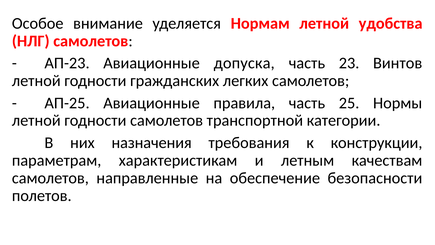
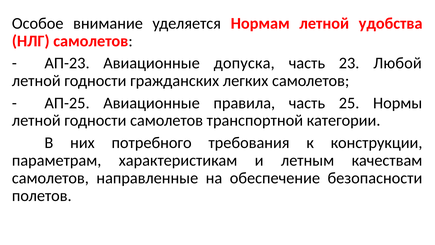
Винтов: Винтов -> Любой (398, 63)
назначения: назначения -> потребного (152, 143)
